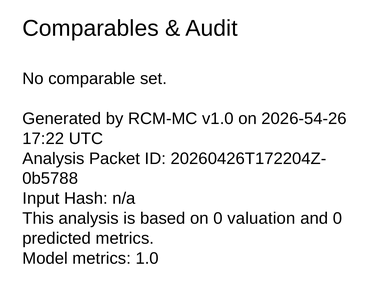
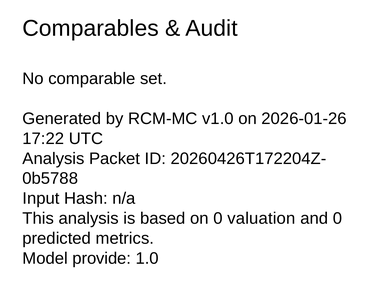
2026-54-26: 2026-54-26 -> 2026-01-26 (304, 119)
Model metrics: metrics -> provide (102, 259)
